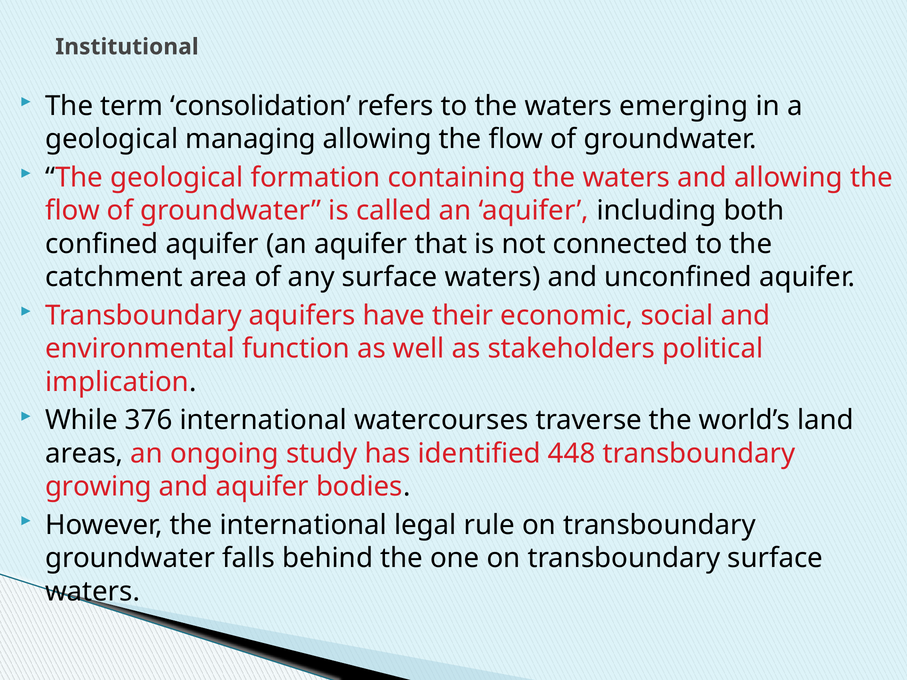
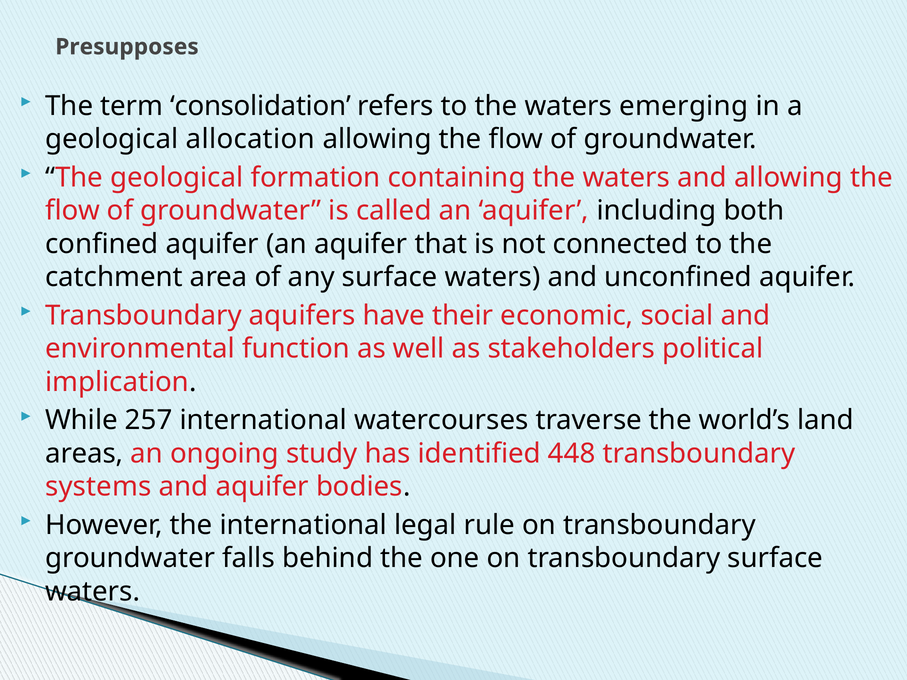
Institutional: Institutional -> Presupposes (127, 47)
managing: managing -> allocation (250, 139)
376: 376 -> 257 (149, 420)
growing: growing -> systems (98, 487)
